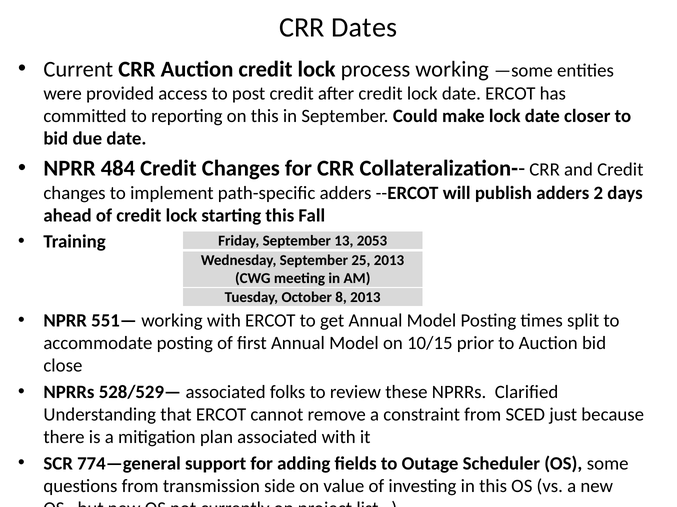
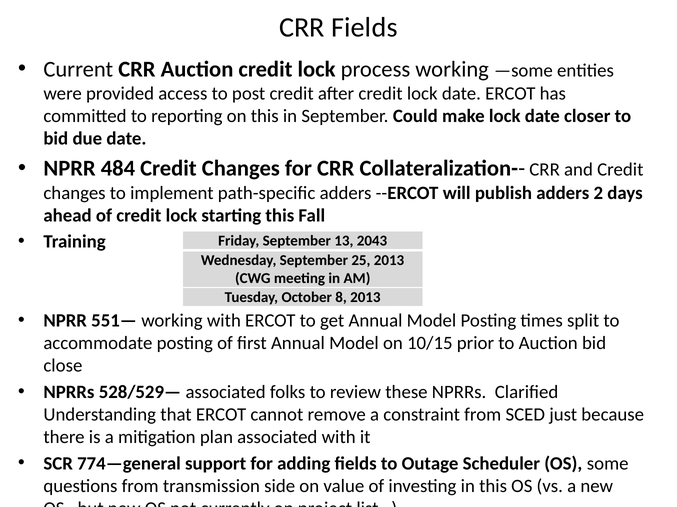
CRR Dates: Dates -> Fields (364, 27)
2053: 2053 -> 2043 (372, 241)
